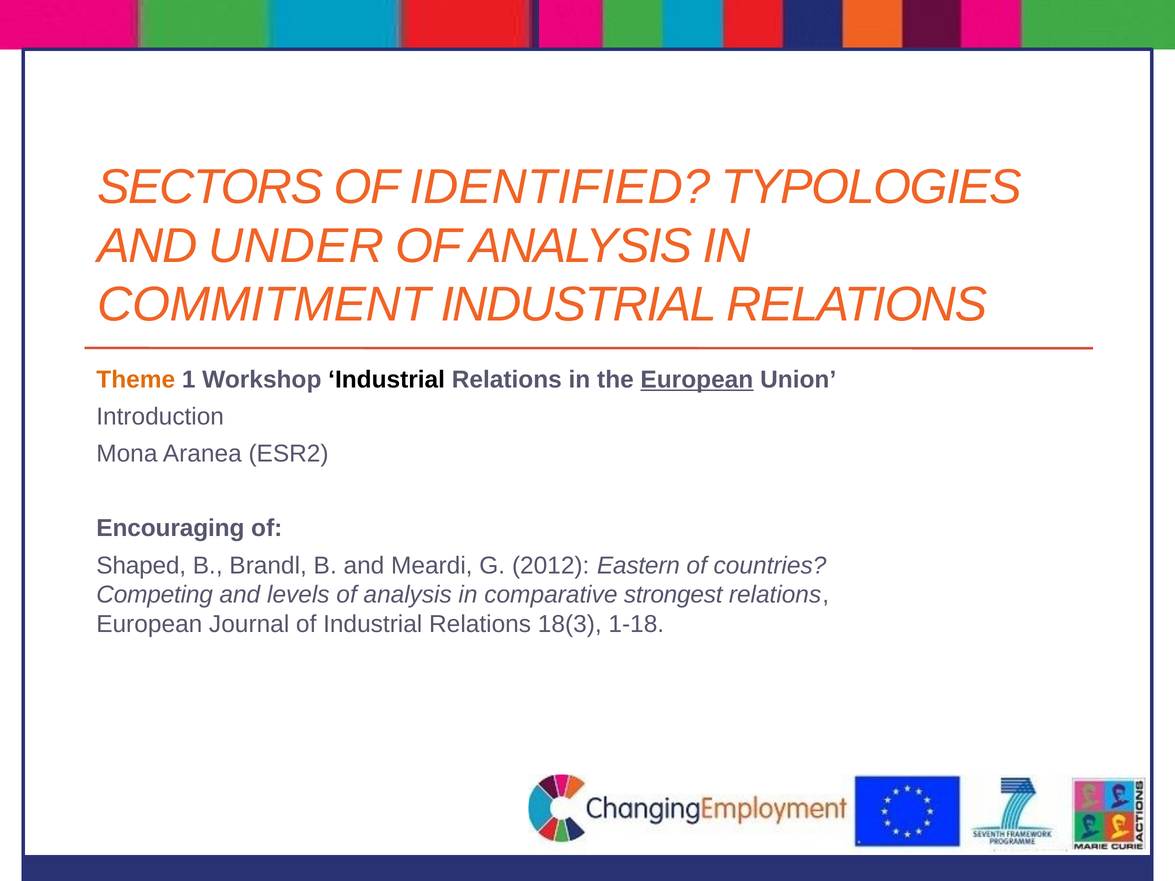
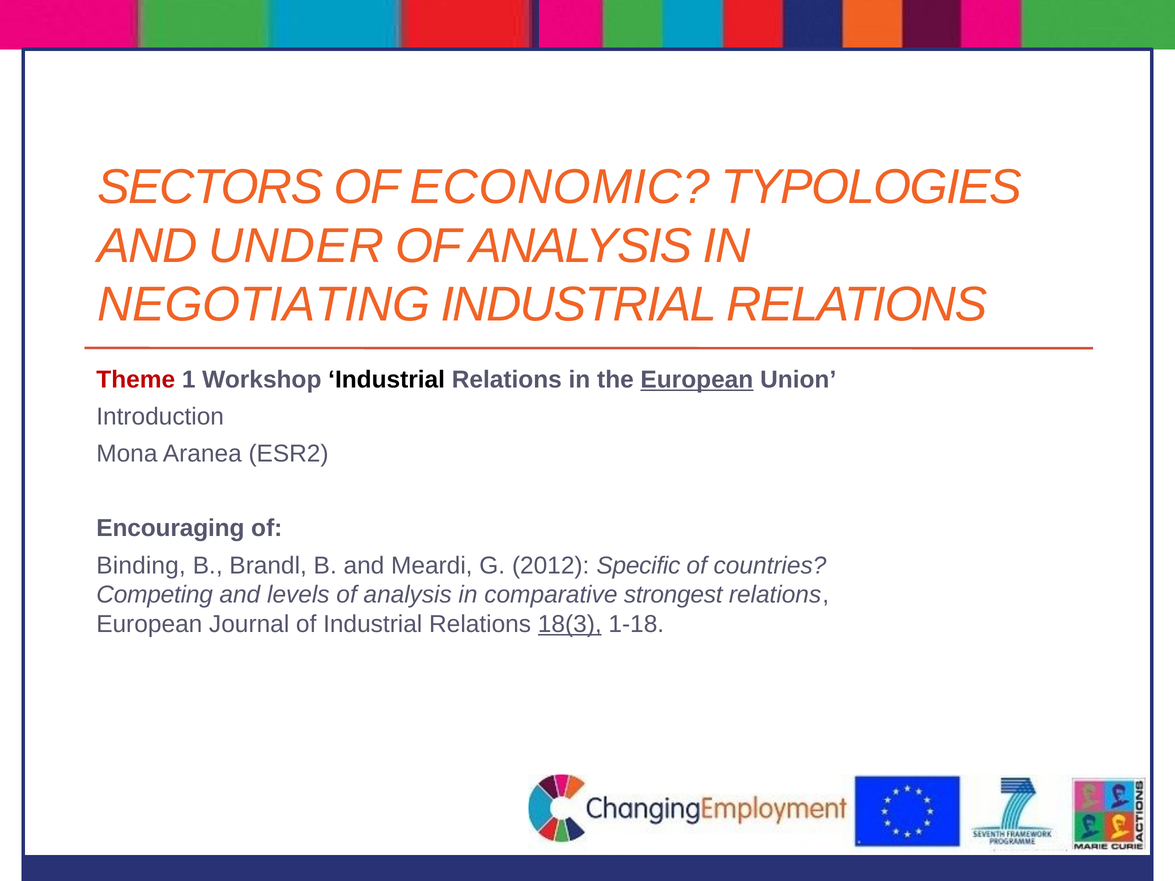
IDENTIFIED: IDENTIFIED -> ECONOMIC (560, 187)
COMMITMENT: COMMITMENT -> NEGOTIATING (264, 305)
Theme colour: orange -> red (136, 380)
Shaped: Shaped -> Binding (141, 566)
Eastern: Eastern -> Specific (638, 566)
18(3 underline: none -> present (570, 624)
